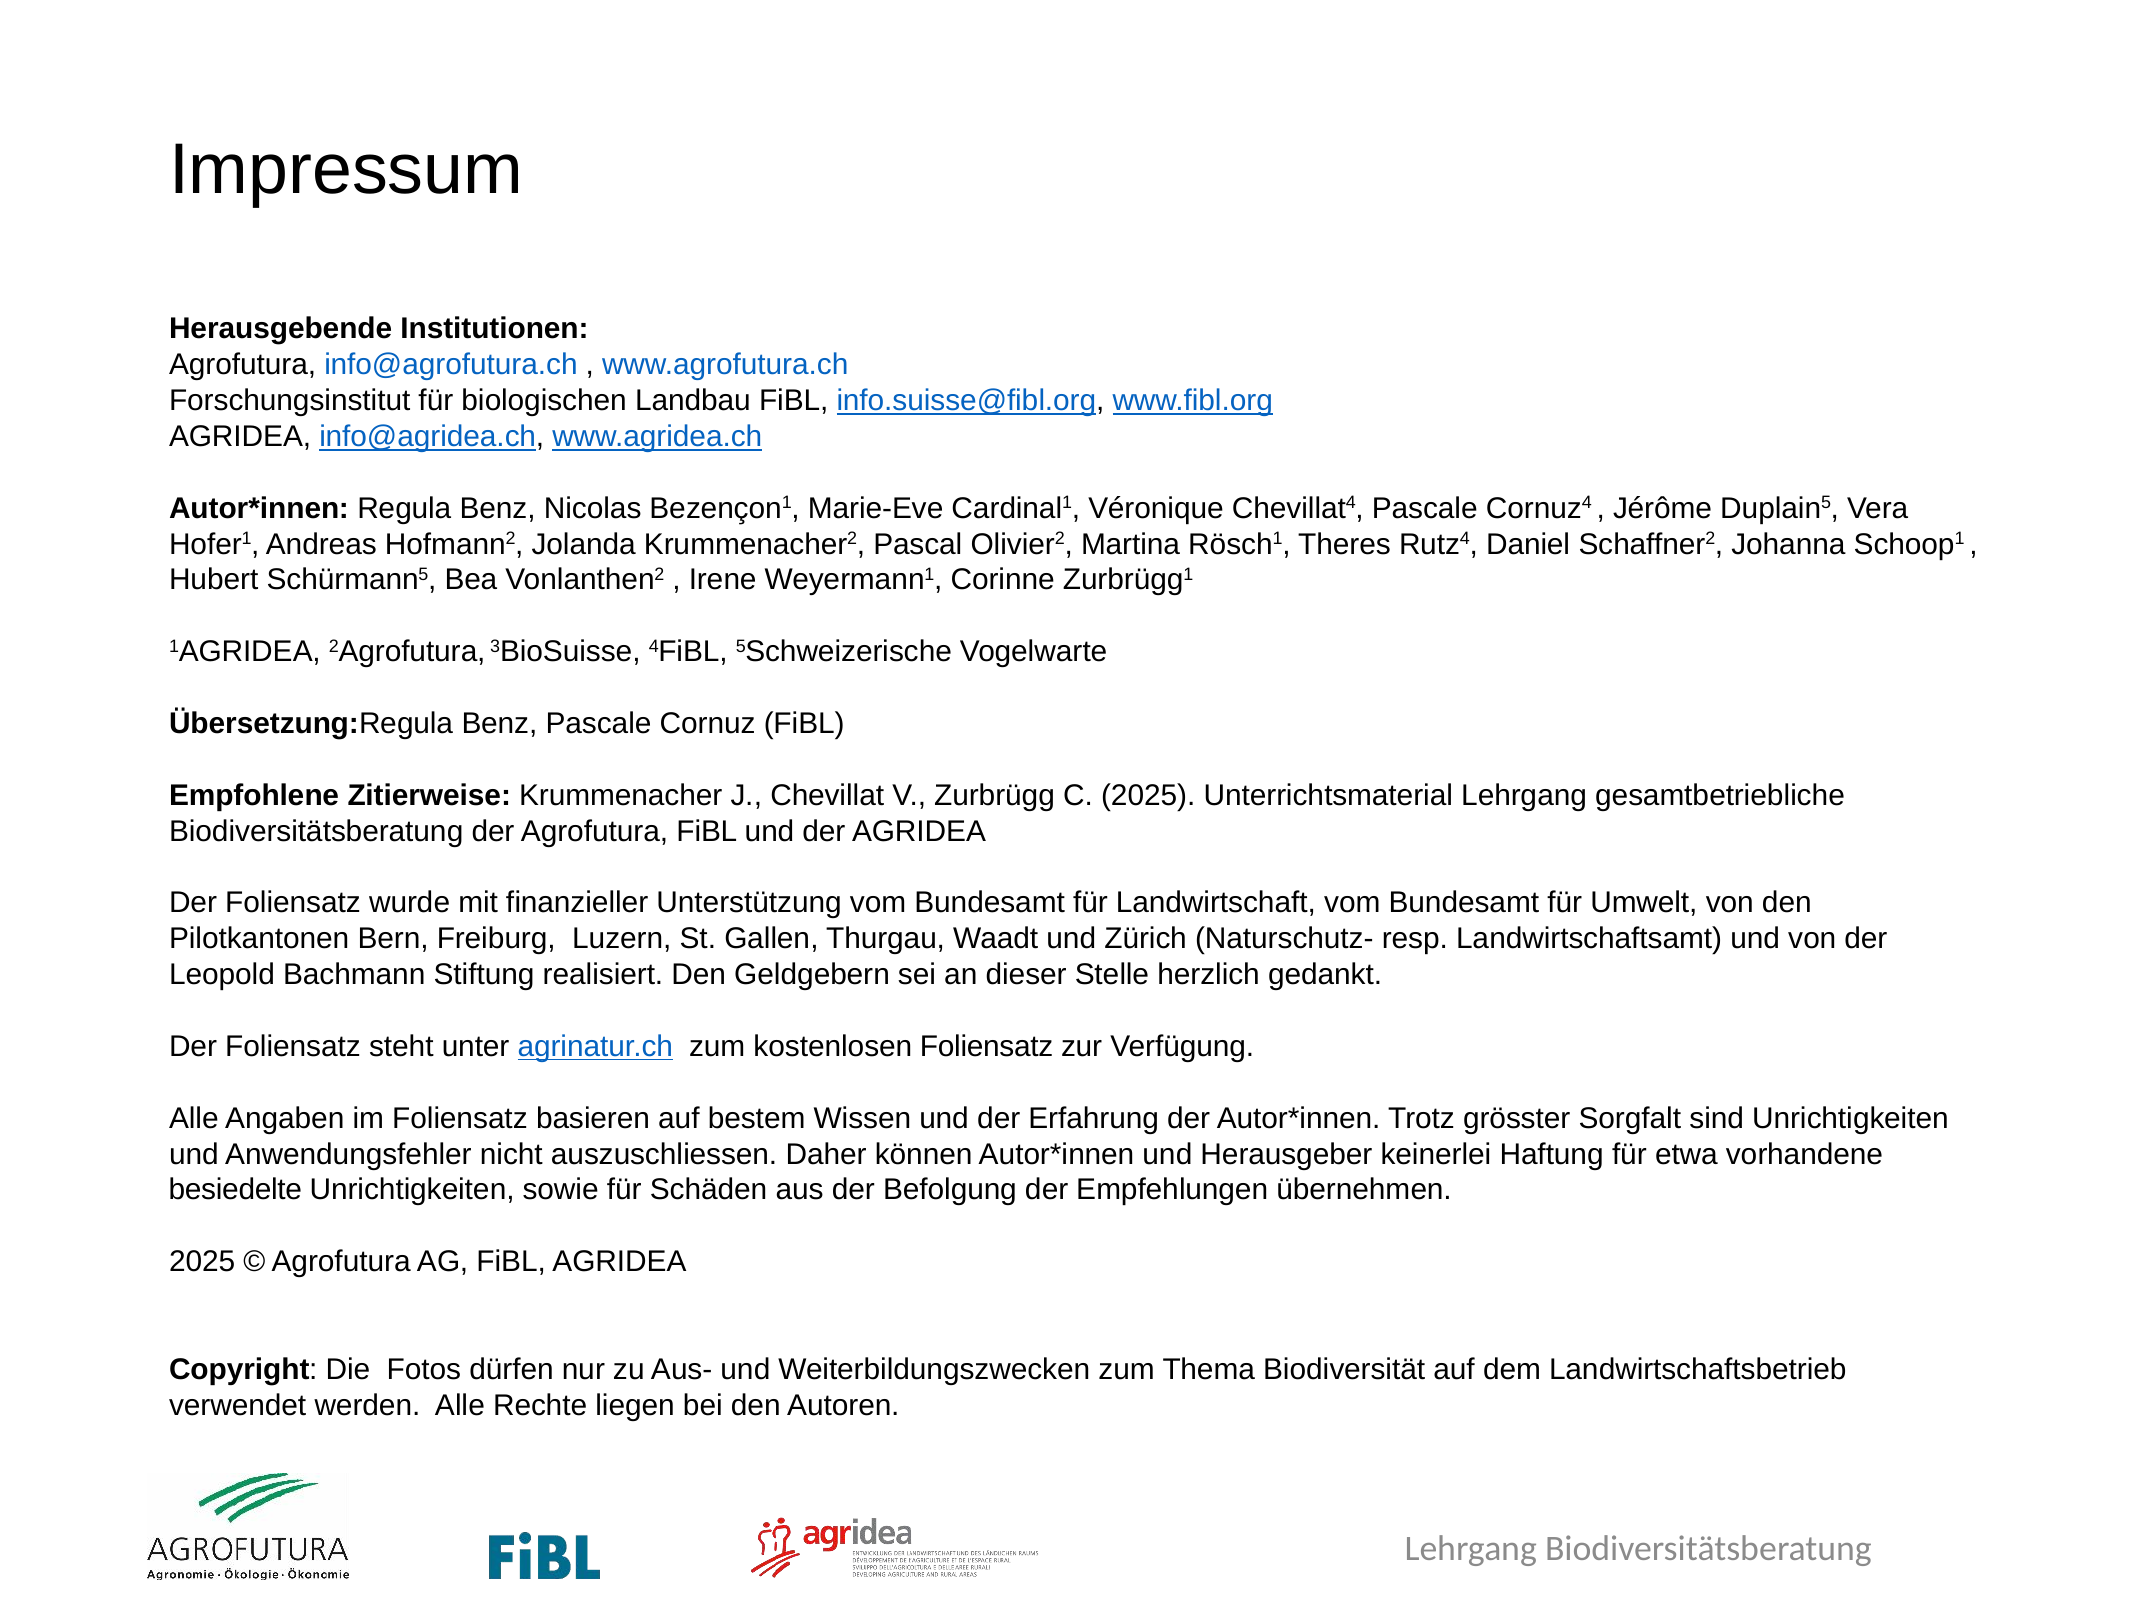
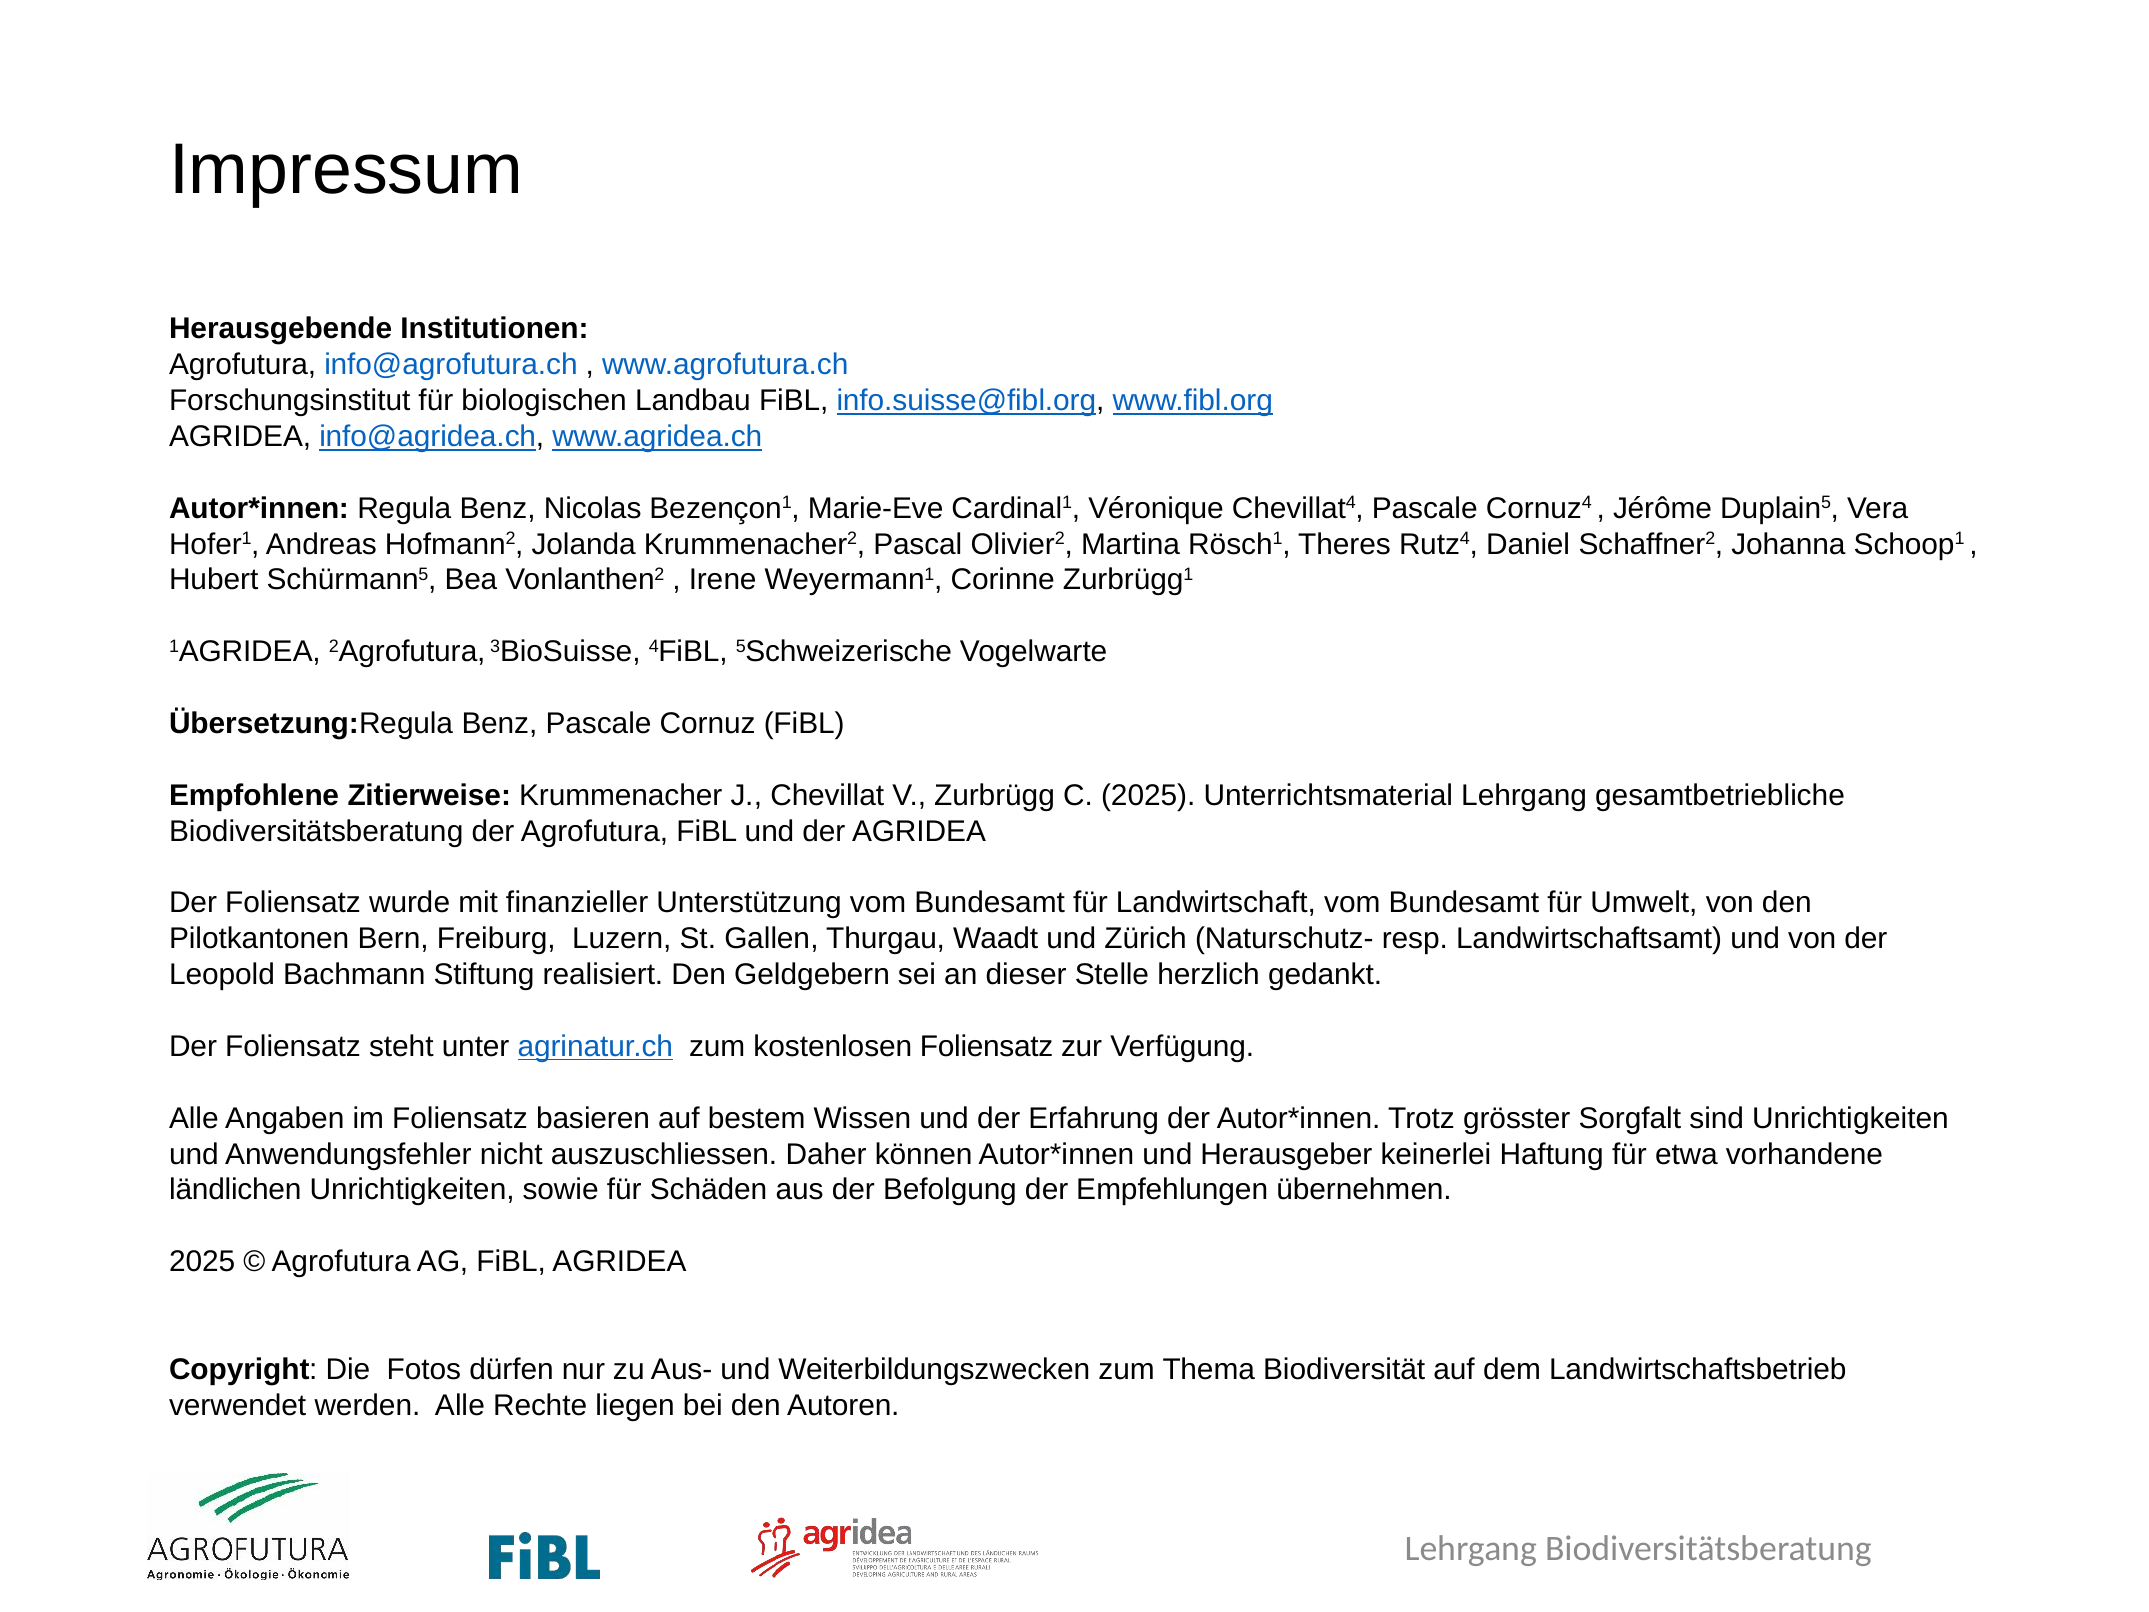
besiedelte: besiedelte -> ländlichen (235, 1190)
